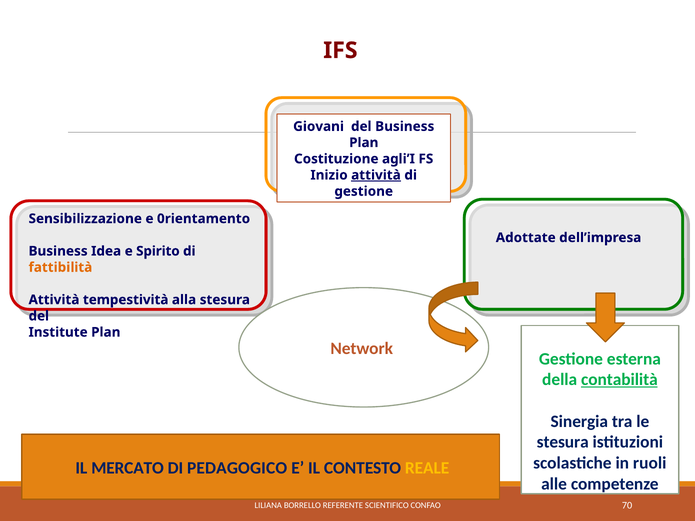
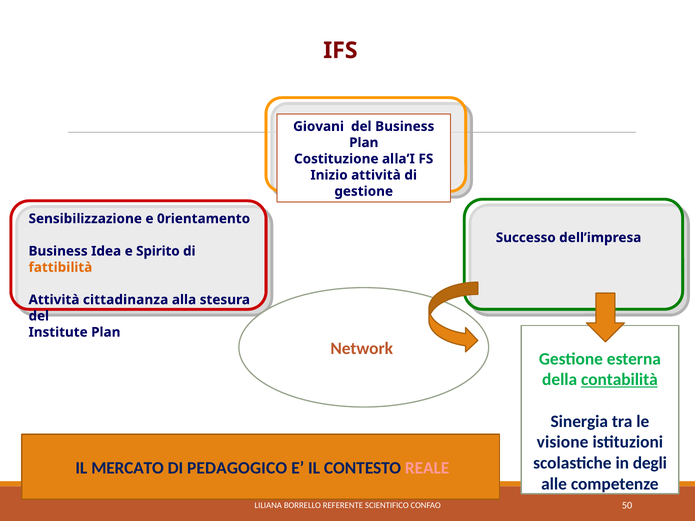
agli’I: agli’I -> alla’I (398, 159)
attività underline: present -> none (376, 175)
Adottate: Adottate -> Successo (526, 238)
tempestività: tempestività -> cittadinanza (126, 300)
stesura: stesura -> visione (563, 442)
ruoli: ruoli -> degli (650, 463)
REALE colour: yellow -> pink (427, 468)
70: 70 -> 50 (627, 505)
